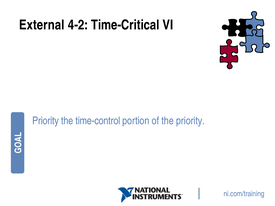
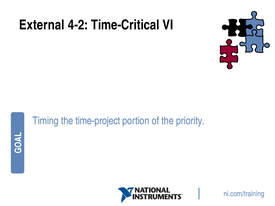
Priority: Priority -> Timing (46, 121)
time-control: time-control -> time-project (98, 121)
